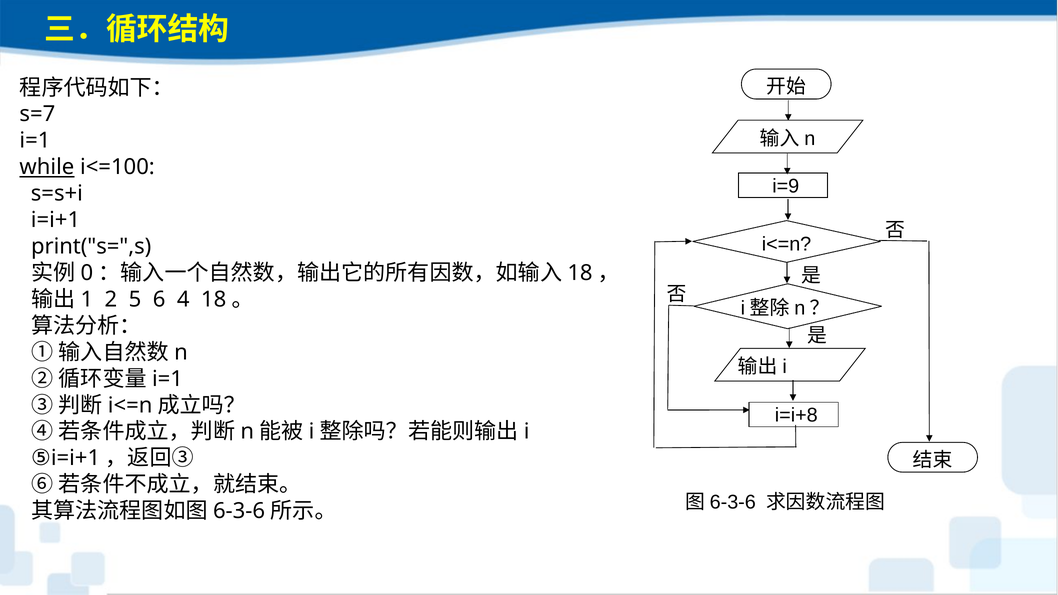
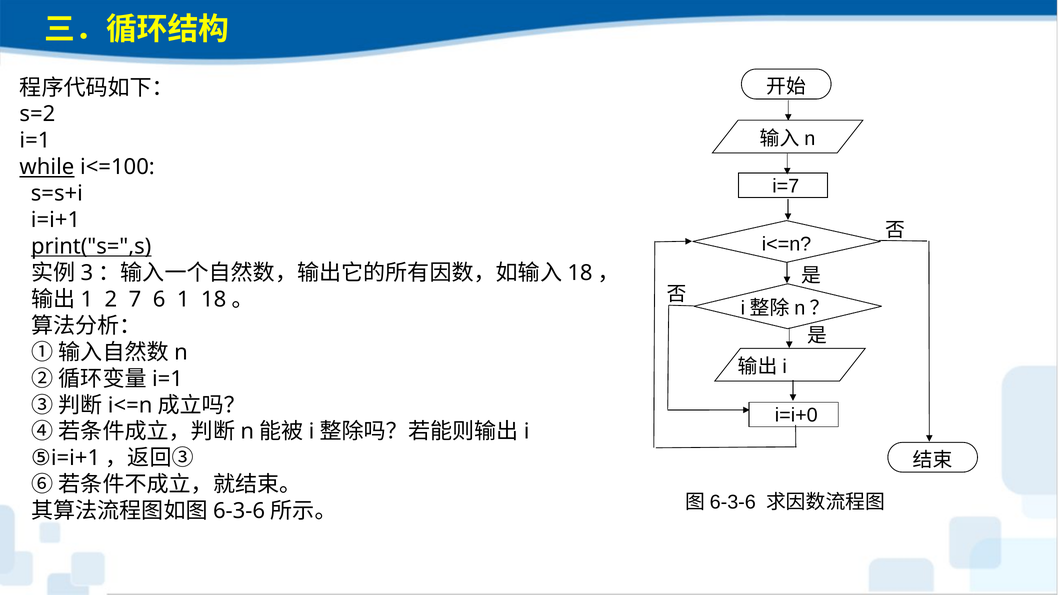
s=7: s=7 -> s=2 (37, 114)
i=9: i=9 -> i=7 (786, 186)
print("s=",s underline: none -> present (91, 247)
0: 0 -> 3 (87, 273)
5: 5 -> 7 (135, 299)
6 4: 4 -> 1 (183, 299)
i=i+8: i=i+8 -> i=i+0 (796, 416)
